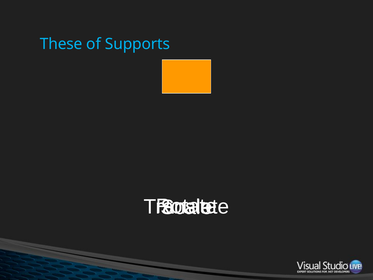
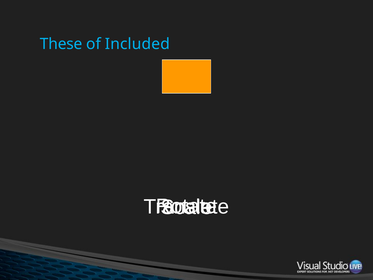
Supports: Supports -> Included (137, 44)
